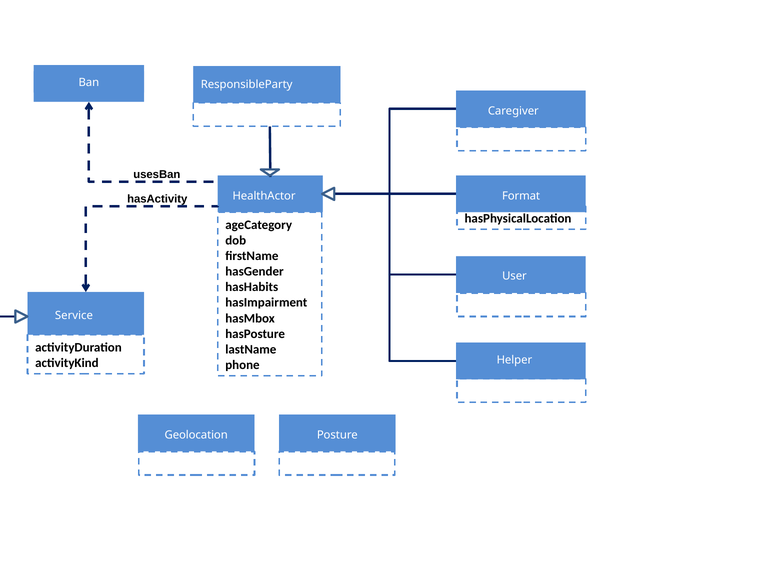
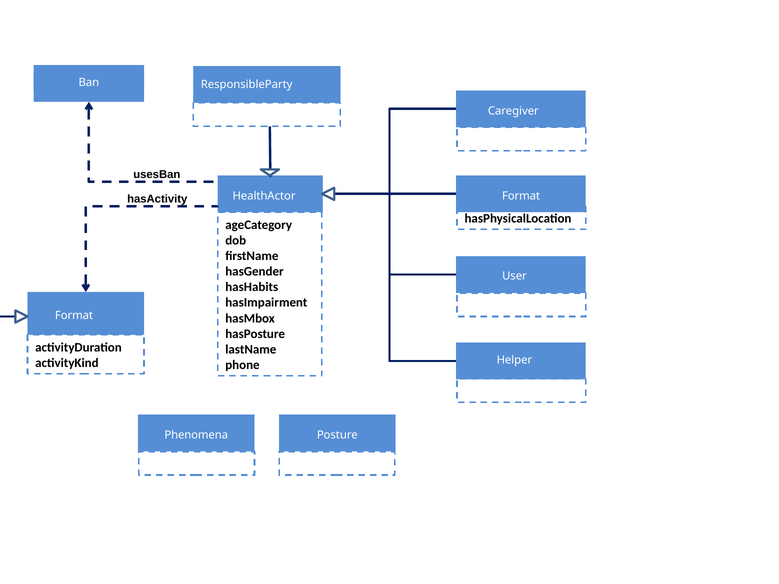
Service: Service -> Format (74, 316)
Geolocation: Geolocation -> Phenomena (196, 435)
